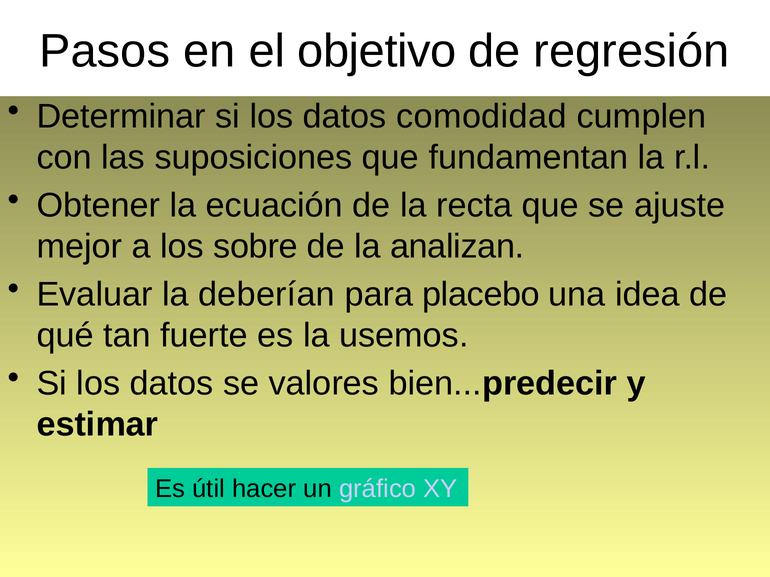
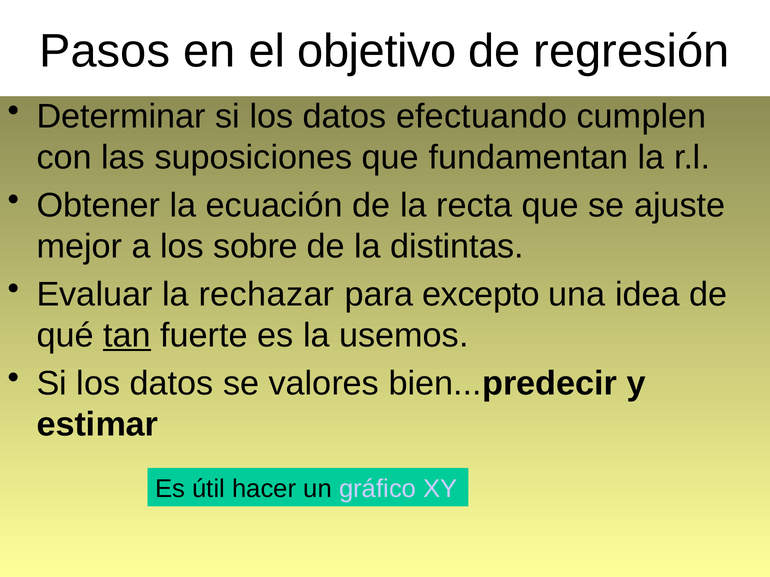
comodidad: comodidad -> efectuando (482, 117)
analizan: analizan -> distintas (457, 247)
deberían: deberían -> rechazar (267, 295)
placebo: placebo -> excepto (481, 295)
tan underline: none -> present (127, 336)
